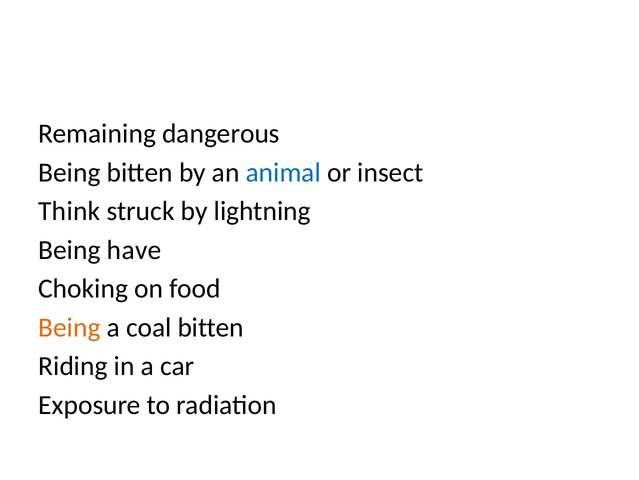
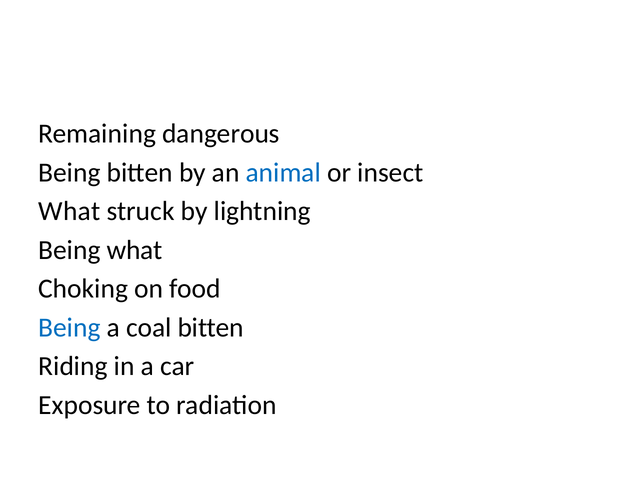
Think: Think -> What (69, 211)
Being have: have -> what (134, 250)
Being colour: orange -> blue (69, 327)
